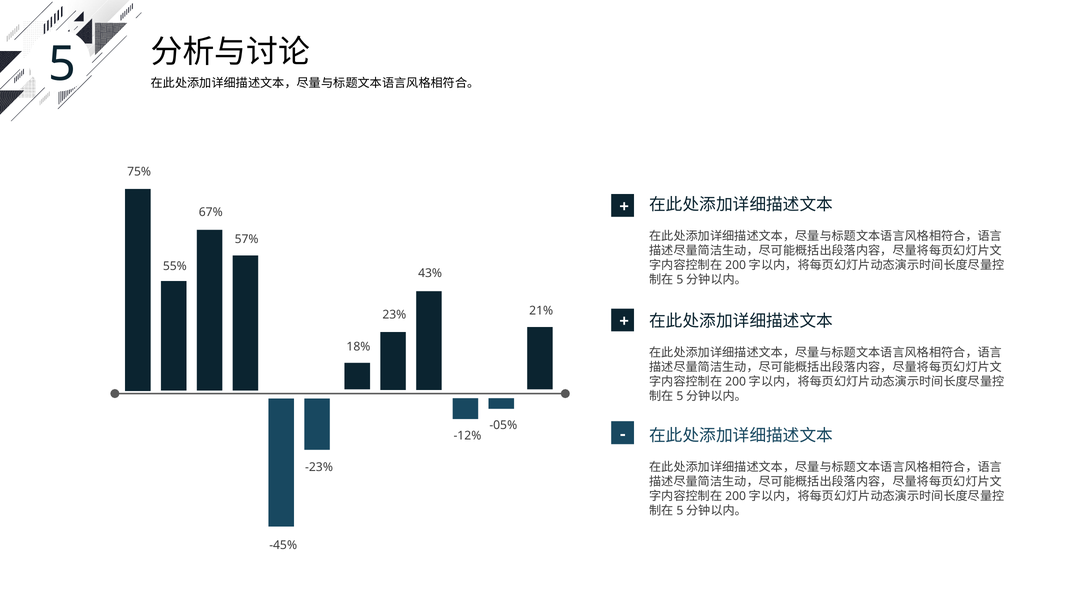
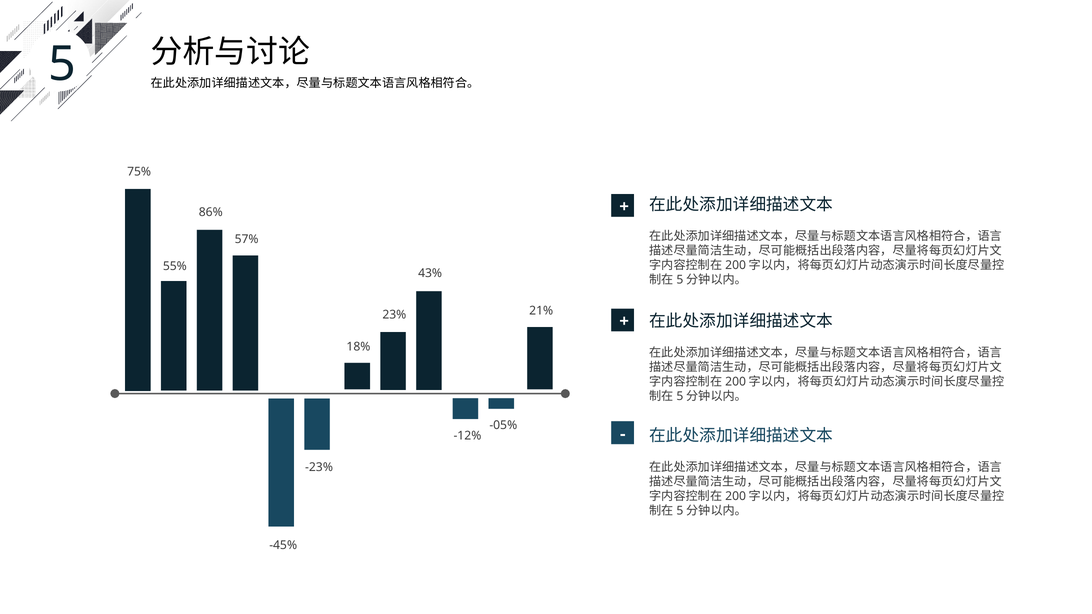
67%: 67% -> 86% (211, 212)
